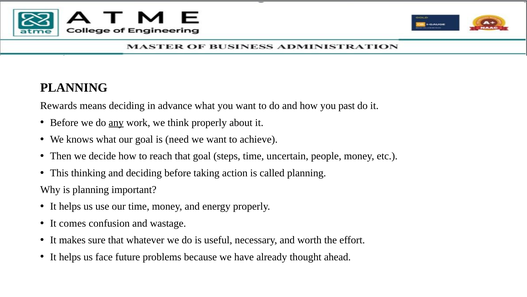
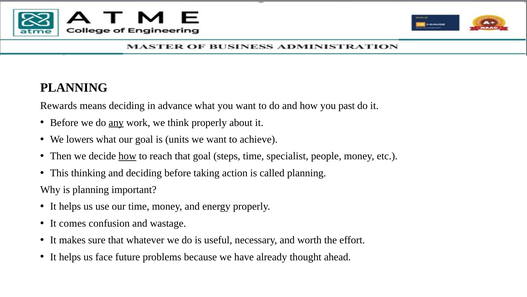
knows: knows -> lowers (80, 139)
need: need -> units (177, 139)
how underline: none -> present (127, 156)
uncertain: uncertain -> specialist (287, 156)
